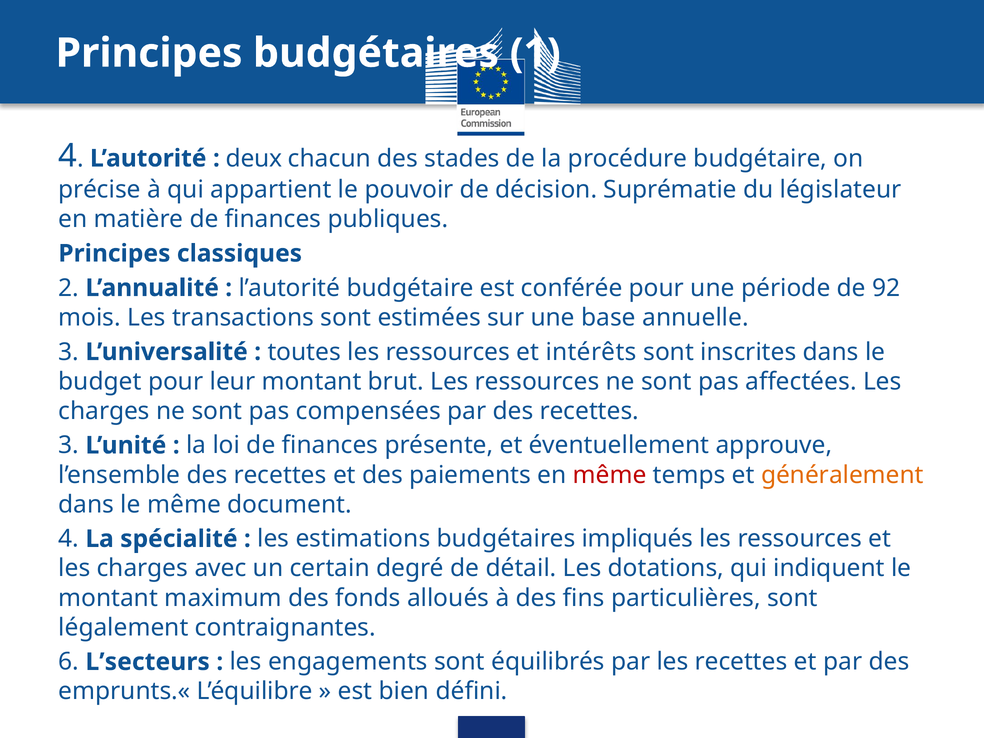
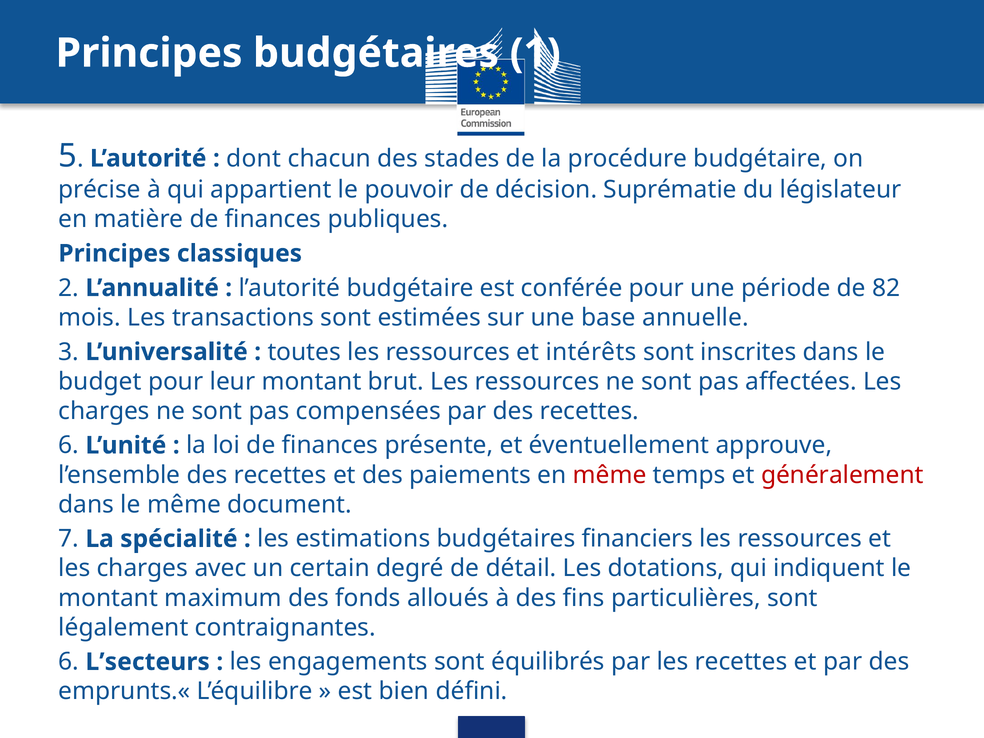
4: 4 -> 5 (68, 156)
deux: deux -> dont (254, 158)
92: 92 -> 82 (886, 288)
3: 3 -> 6 (69, 445)
généralement colour: orange -> red (842, 475)
4: 4 -> 7 (69, 539)
impliqués: impliqués -> financiers (637, 539)
